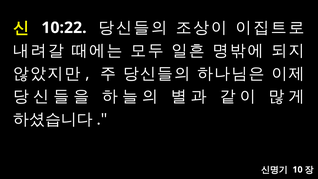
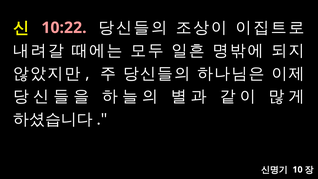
10:22 colour: white -> pink (64, 28)
